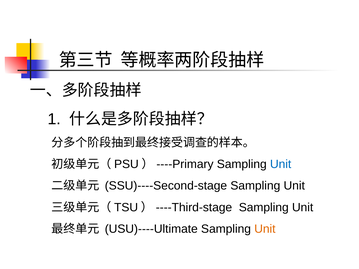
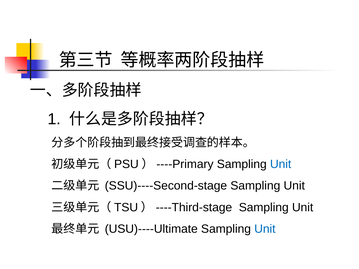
Unit colour: orange -> blue (265, 229)
